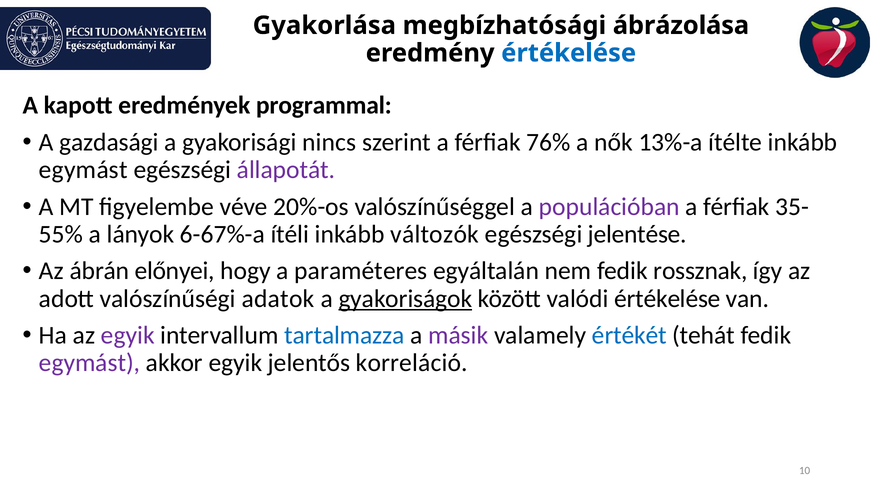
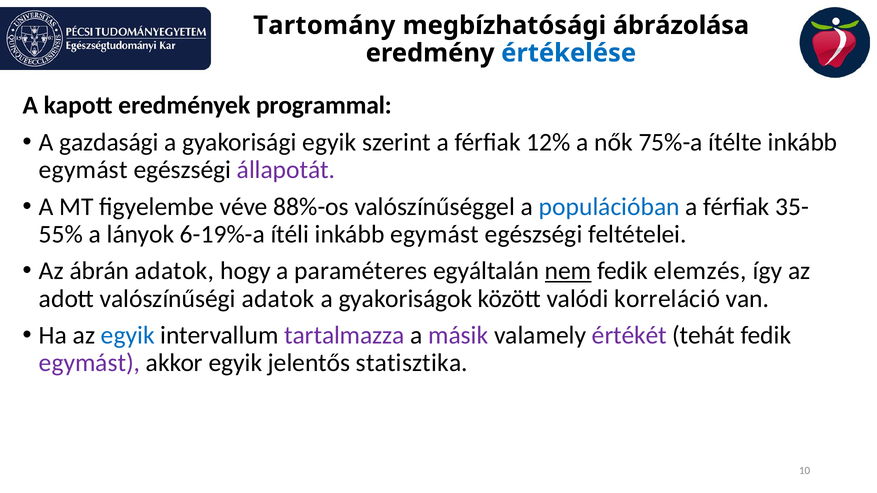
Gyakorlása: Gyakorlása -> Tartomány (324, 25)
gyakorisági nincs: nincs -> egyik (329, 142)
76%: 76% -> 12% (548, 142)
13%-a: 13%-a -> 75%-a (671, 142)
20%-os: 20%-os -> 88%-os (311, 207)
populációban colour: purple -> blue (609, 207)
6-67%-a: 6-67%-a -> 6-19%-a (222, 234)
ítéli inkább változók: változók -> egymást (435, 234)
jelentése: jelentése -> feltételei (637, 234)
ábrán előnyei: előnyei -> adatok (175, 271)
nem underline: none -> present (568, 271)
rossznak: rossznak -> elemzés (700, 271)
gyakoriságok underline: present -> none (405, 299)
valódi értékelése: értékelése -> korreláció (667, 299)
egyik colour: purple -> blue (128, 336)
tartalmazza colour: blue -> purple (344, 336)
értékét colour: blue -> purple (629, 336)
korreláció: korreláció -> statisztika (412, 363)
